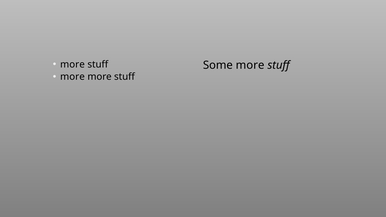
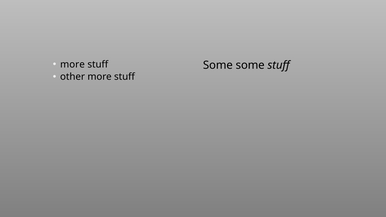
Some more: more -> some (250, 65)
more: more -> other (72, 77)
